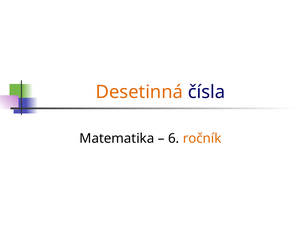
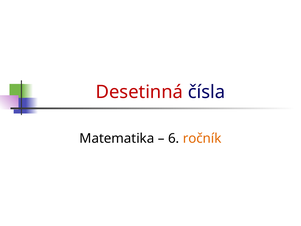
Desetinná colour: orange -> red (139, 92)
